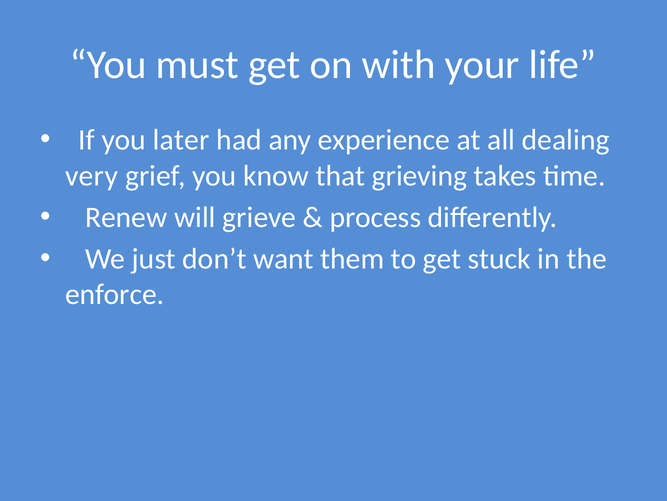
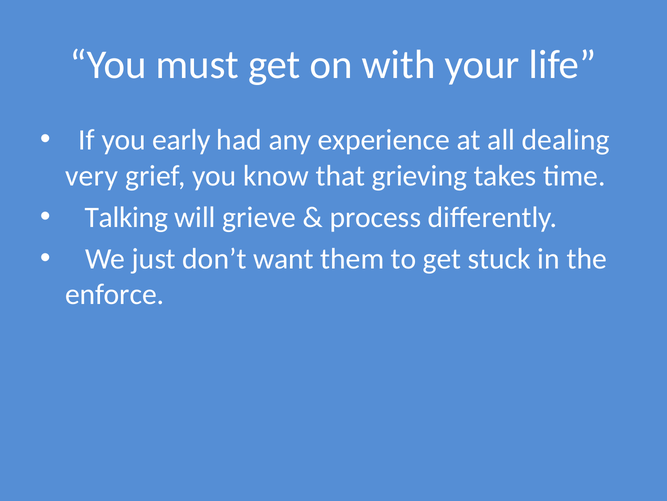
later: later -> early (181, 140)
Renew: Renew -> Talking (126, 217)
